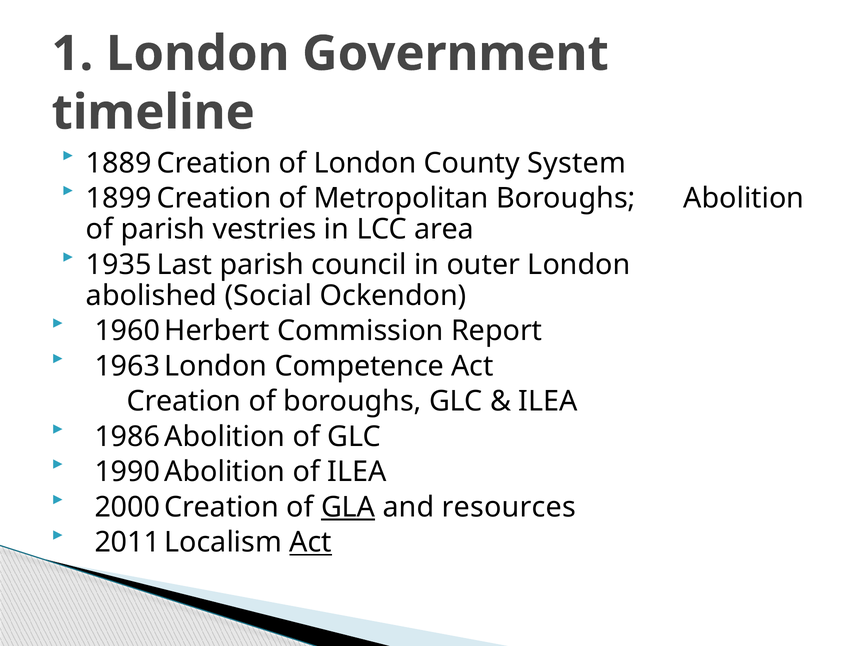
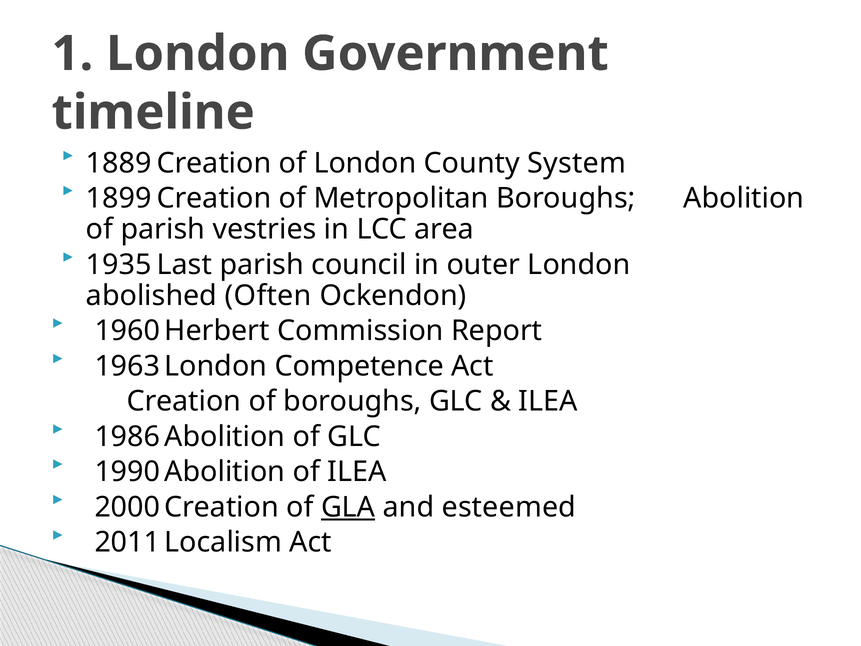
Social: Social -> Often (268, 295)
resources: resources -> esteemed (509, 507)
Act underline: present -> none (311, 542)
